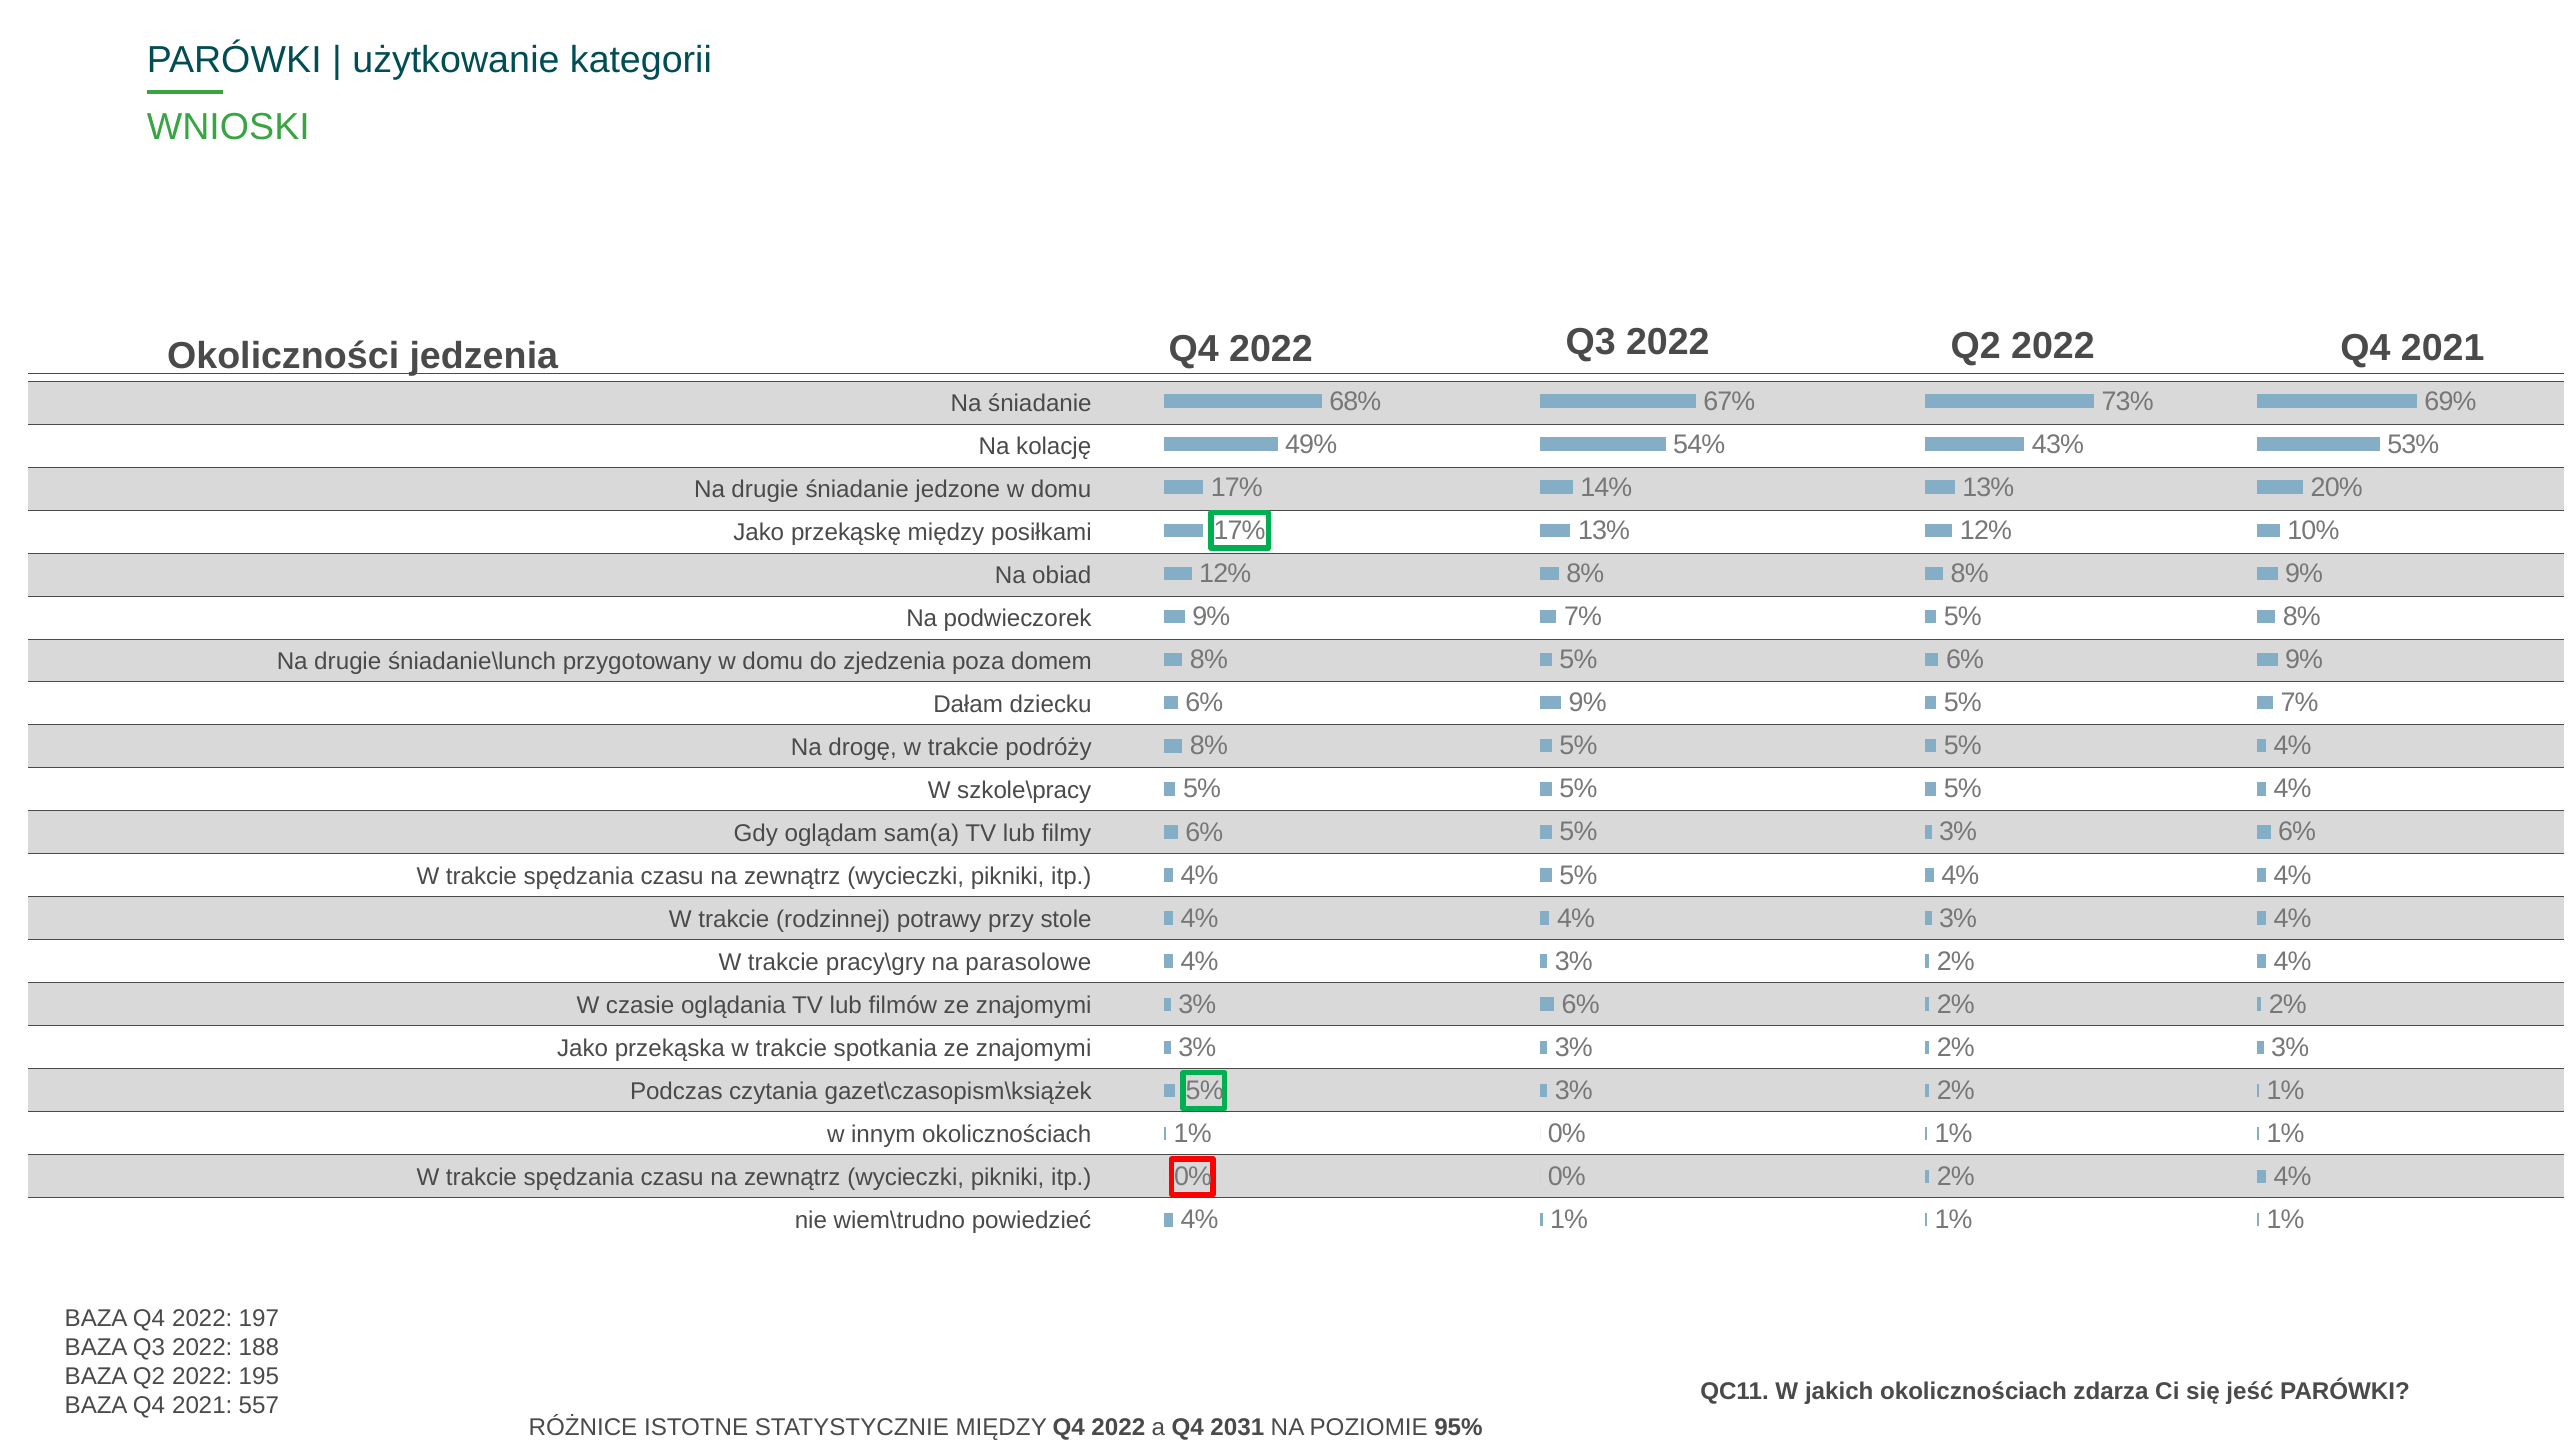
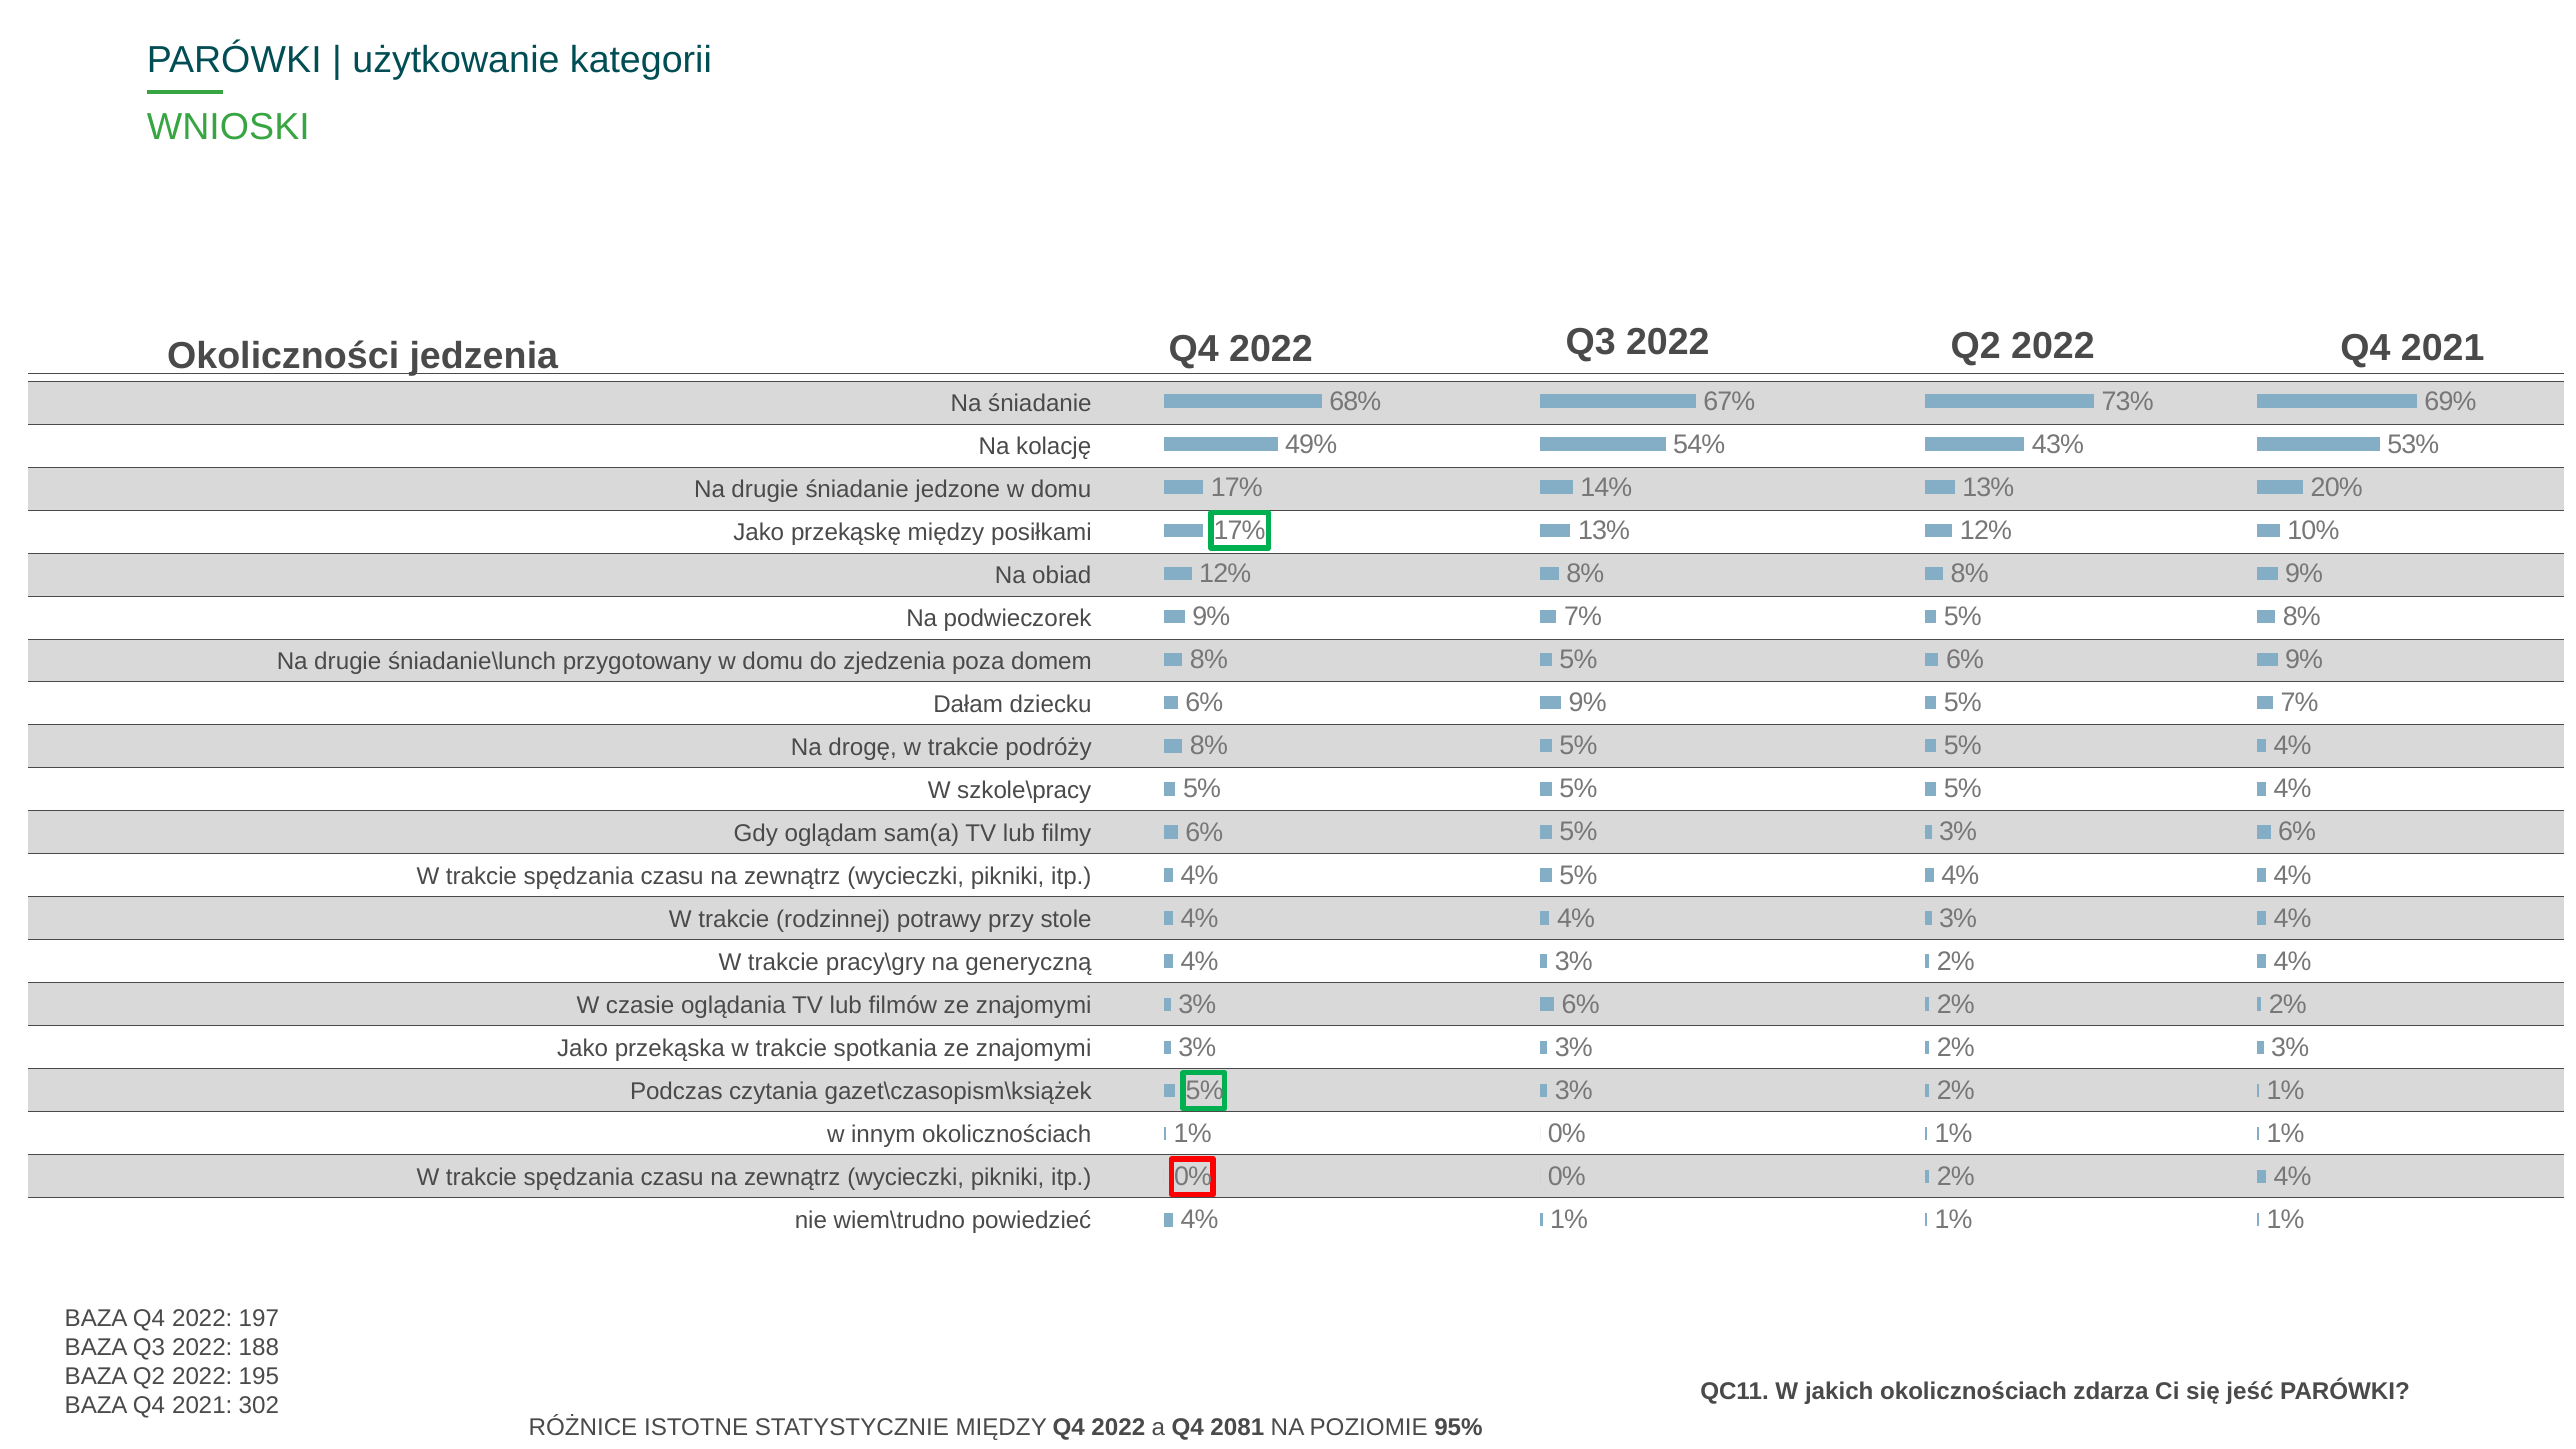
parasolowe: parasolowe -> generyczną (1028, 962)
557: 557 -> 302 (259, 1406)
2031: 2031 -> 2081 (1237, 1428)
